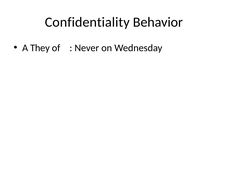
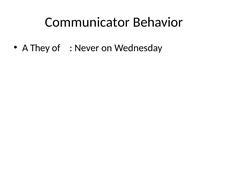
Confidentiality: Confidentiality -> Communicator (87, 22)
